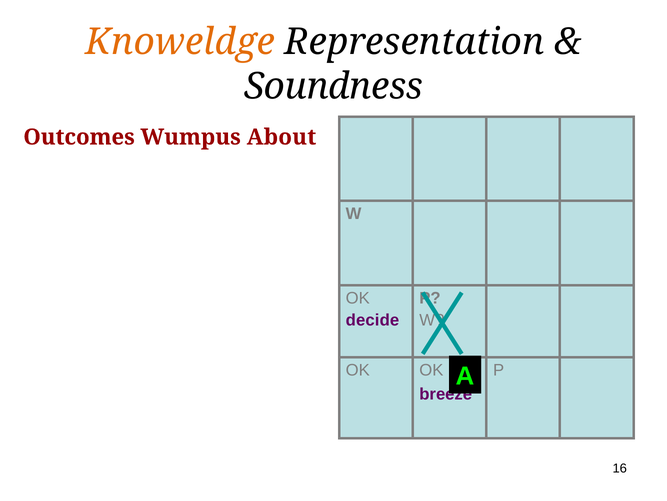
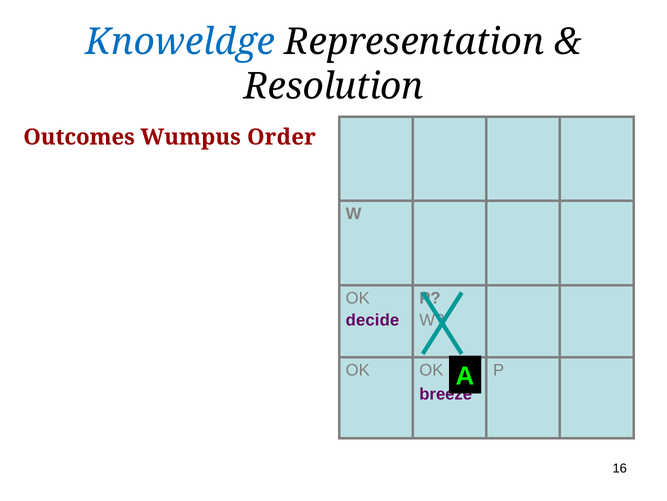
Knoweldge colour: orange -> blue (180, 42)
Soundness: Soundness -> Resolution (334, 87)
About: About -> Order (281, 137)
